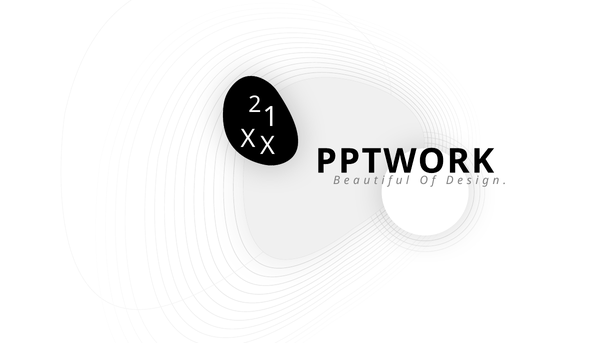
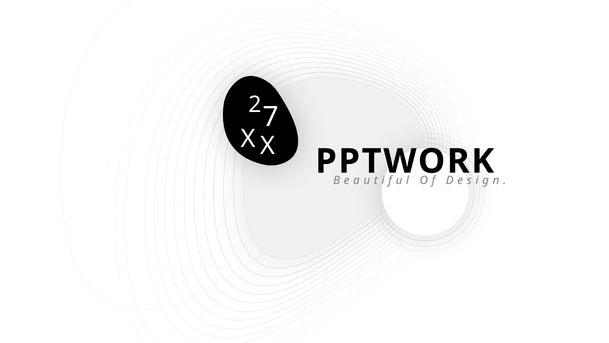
1: 1 -> 7 (271, 117)
